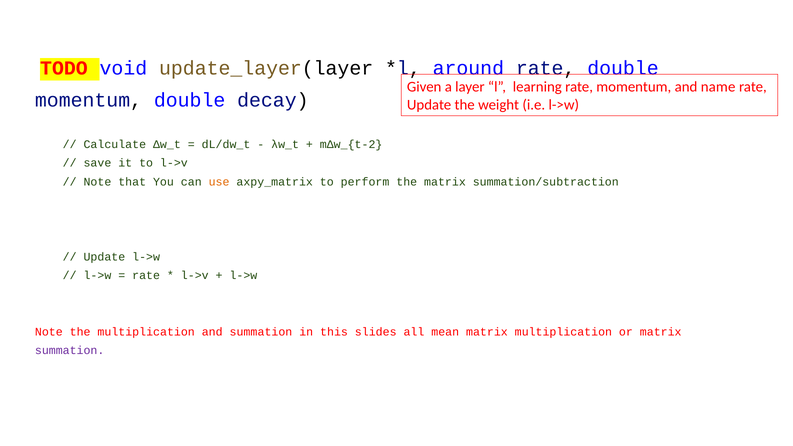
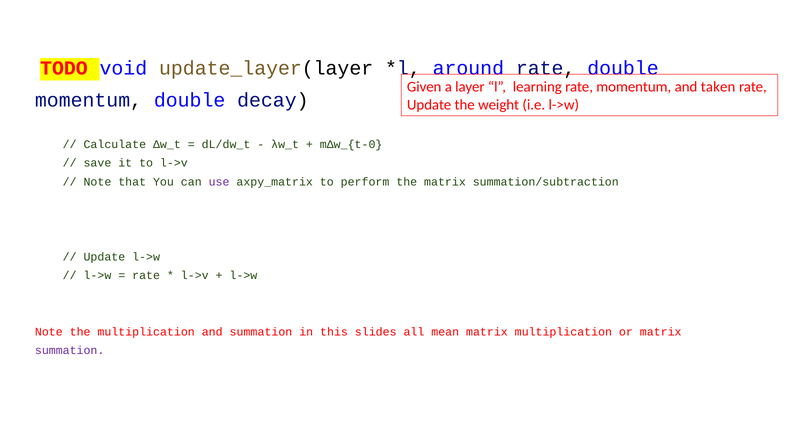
name: name -> taken (718, 87)
mΔw_{t-2: mΔw_{t-2 -> mΔw_{t-0 (351, 144)
use colour: orange -> purple (219, 182)
